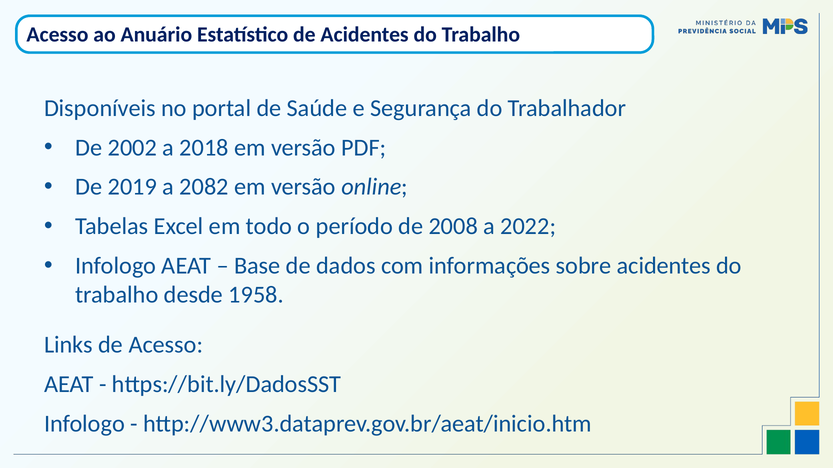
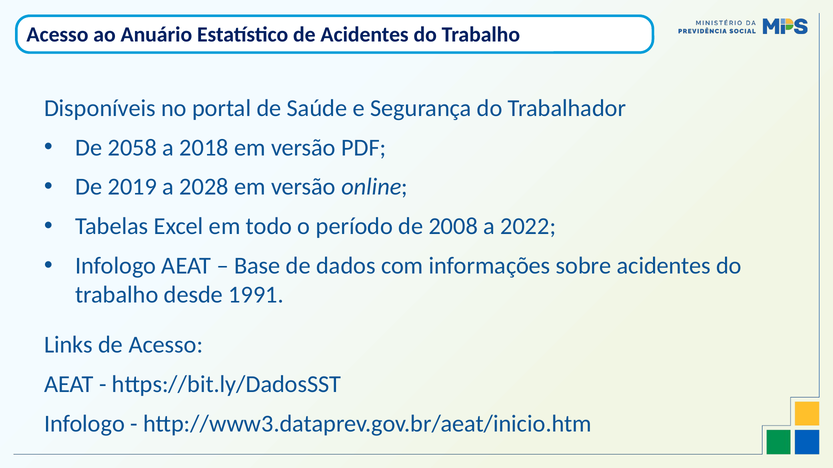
2002: 2002 -> 2058 (132, 148)
2082: 2082 -> 2028 (204, 187)
1958: 1958 -> 1991 (256, 295)
